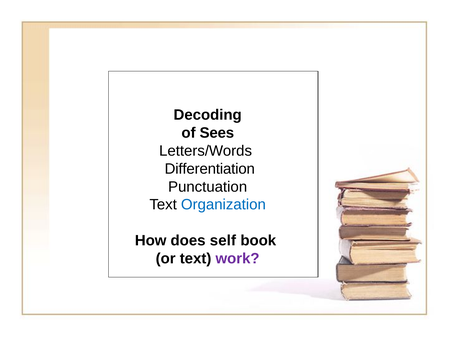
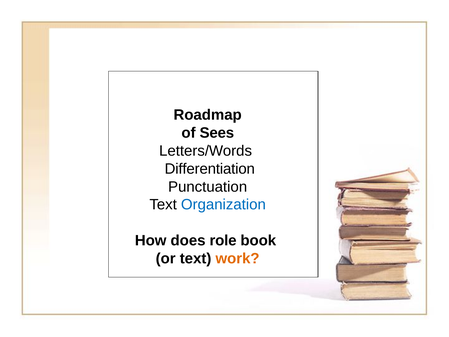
Decoding: Decoding -> Roadmap (208, 115)
self: self -> role (223, 240)
work colour: purple -> orange (238, 258)
